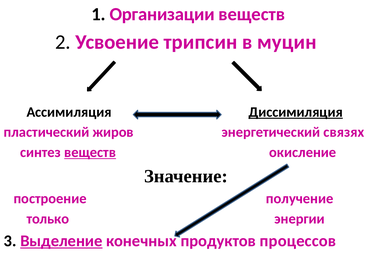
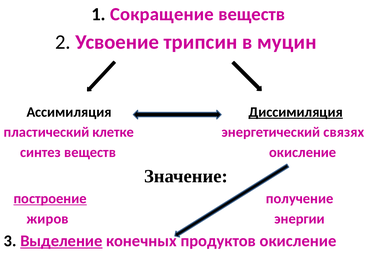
Организации: Организации -> Сокращение (162, 14)
жиров: жиров -> клетке (113, 132)
веществ underline: present -> none (90, 152)
построение underline: none -> present (50, 199)
только: только -> жиров (48, 219)
процессов: процессов -> окисление (298, 241)
